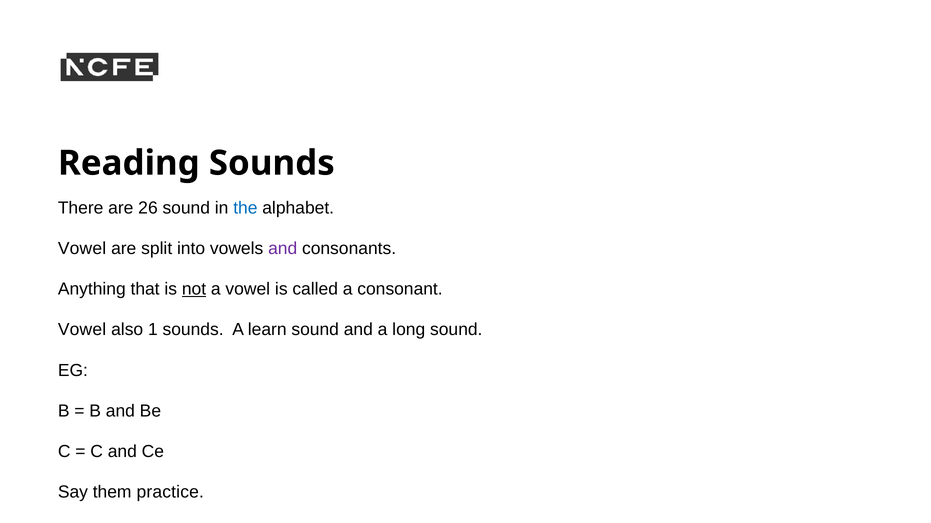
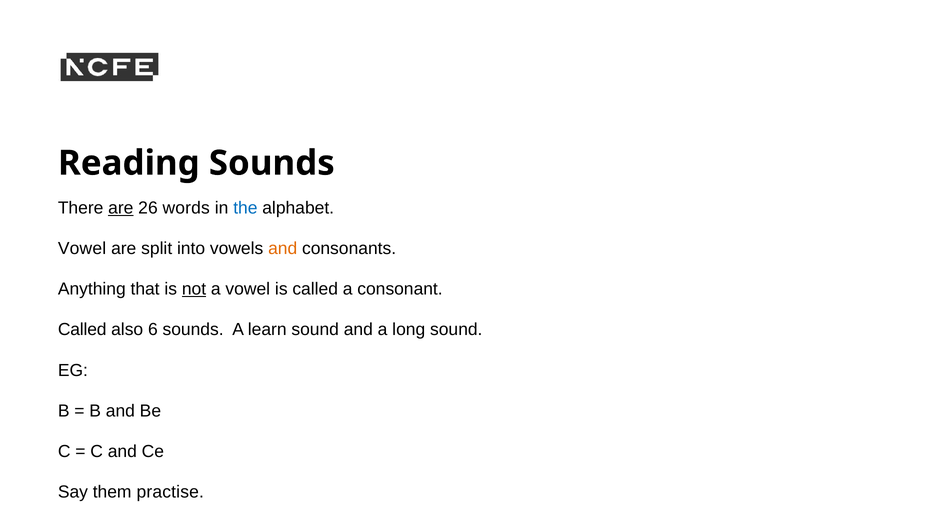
are underline: none -> present (121, 208)
26 sound: sound -> words (186, 208)
and colour: purple -> orange (283, 249)
Vowel: Vowel -> Called (82, 330)
1: 1 -> 6 (153, 330)
practice: practice -> practise (170, 493)
